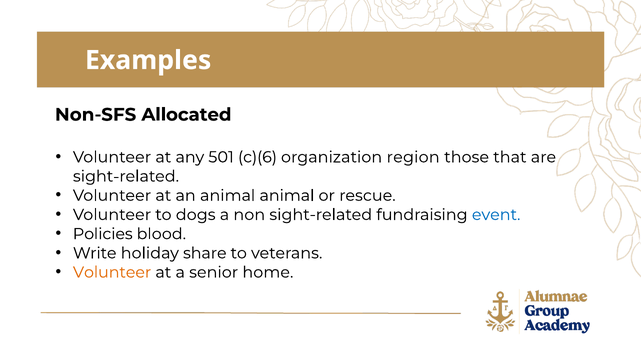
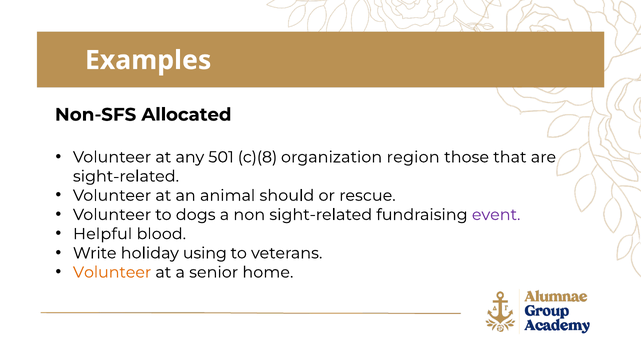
c)(6: c)(6 -> c)(8 (257, 157)
animal animal: animal -> should (287, 196)
event colour: blue -> purple (496, 215)
Policies: Policies -> Helpful (103, 234)
share: share -> using (205, 254)
